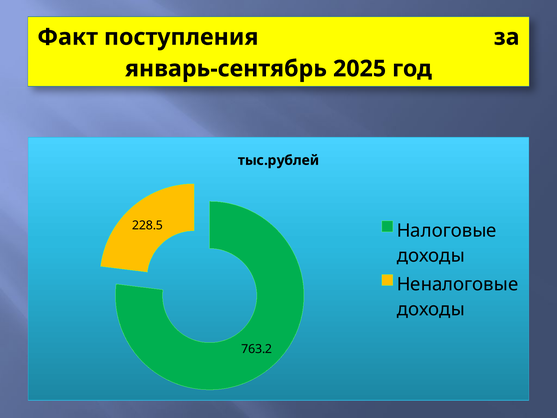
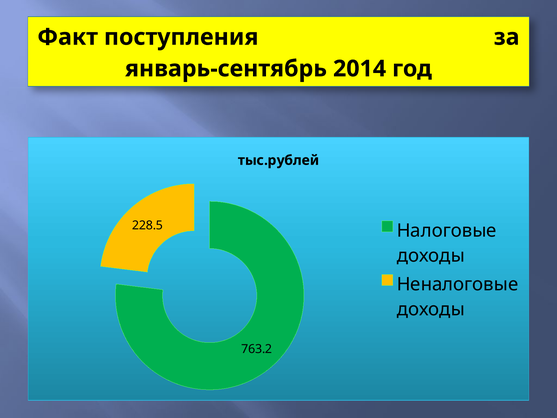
2025: 2025 -> 2014 (360, 69)
